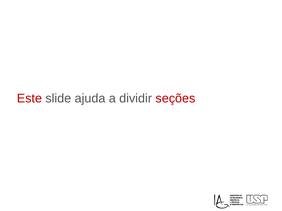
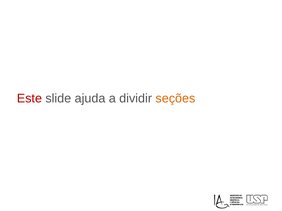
seções colour: red -> orange (175, 99)
